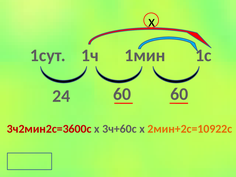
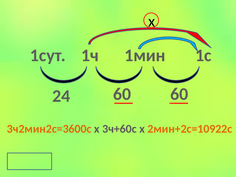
3ч2мин2с=3600с colour: red -> orange (49, 129)
